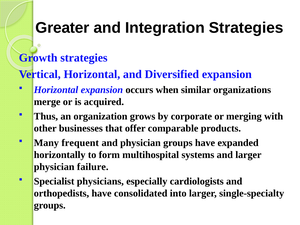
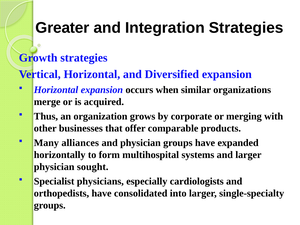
frequent: frequent -> alliances (80, 143)
failure: failure -> sought (93, 167)
